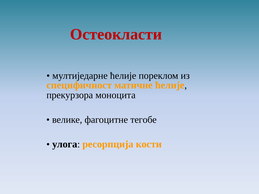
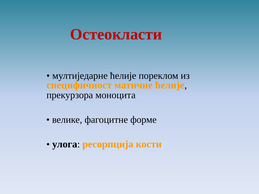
тегобе: тегобе -> форме (144, 120)
